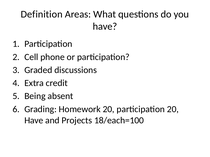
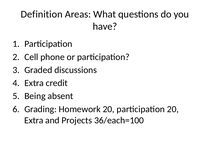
Have: Have -> Extra (34, 121)
18/each=100: 18/each=100 -> 36/each=100 (119, 121)
